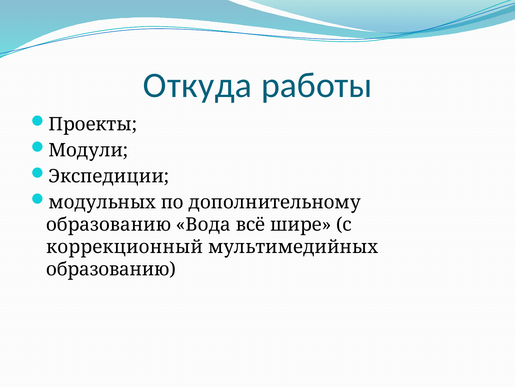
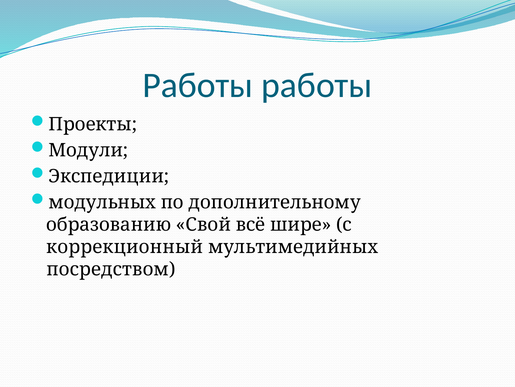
Откуда: Откуда -> Работы (198, 85)
Вода: Вода -> Свой (203, 224)
образованию: образованию -> посредством (111, 269)
